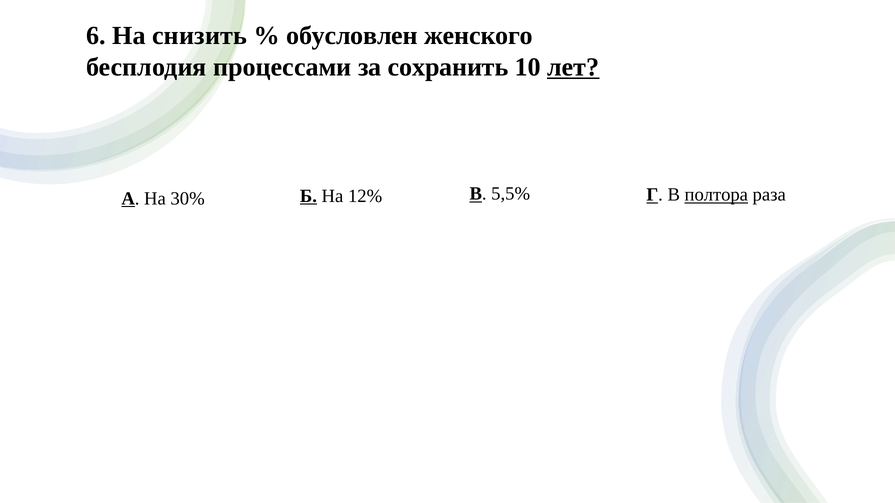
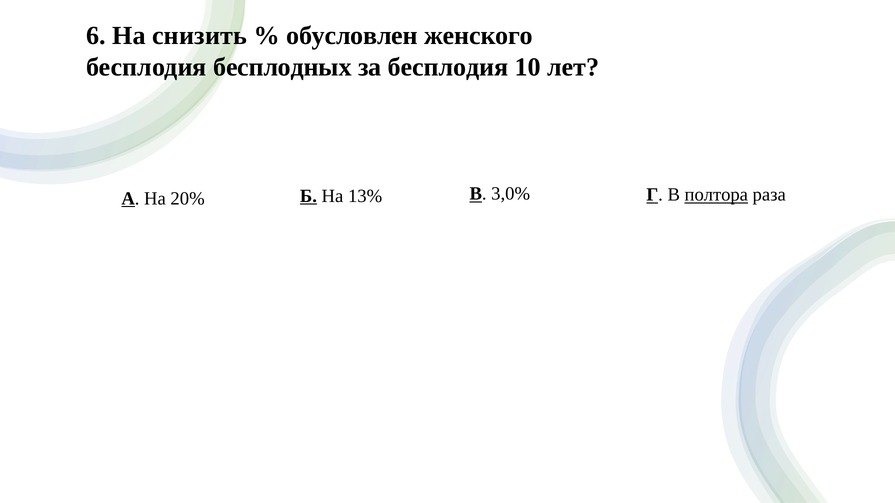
процессами: процессами -> бесплодных (282, 67)
за сохранить: сохранить -> бесплодия (448, 67)
лет underline: present -> none (573, 67)
30%: 30% -> 20% (188, 199)
12%: 12% -> 13% (365, 196)
5,5%: 5,5% -> 3,0% (511, 194)
